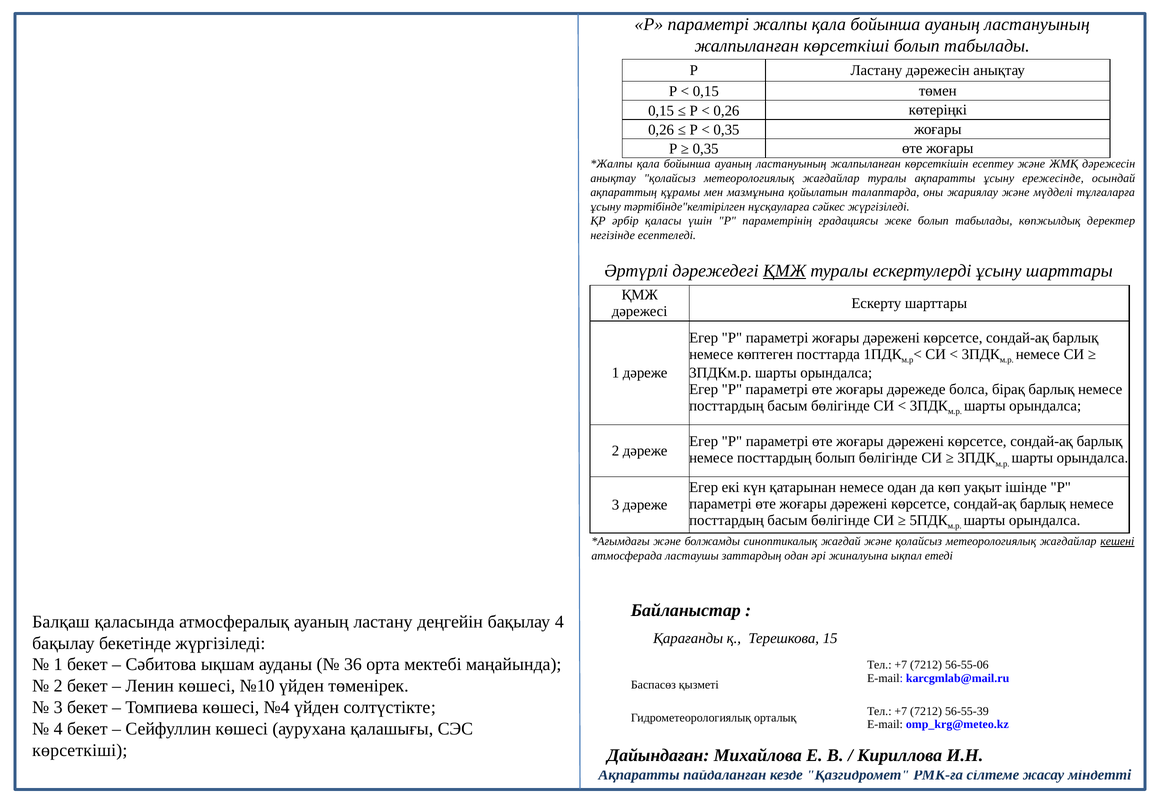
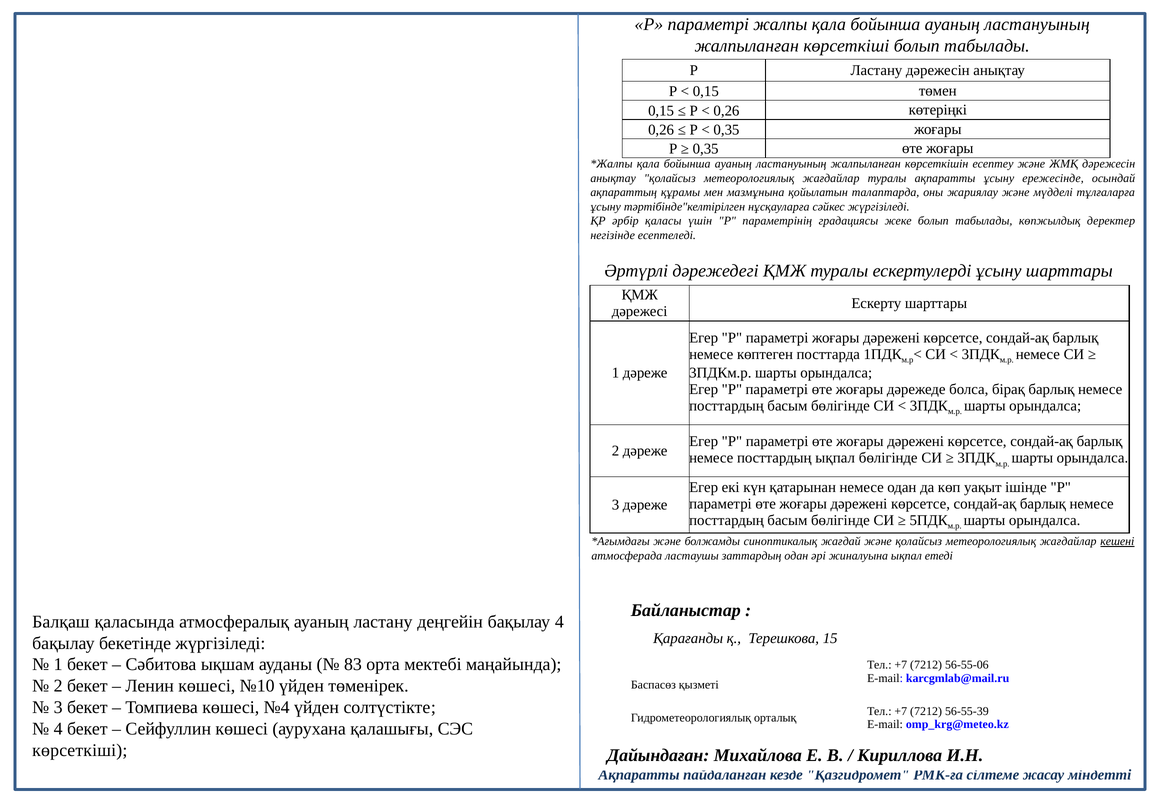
ҚМЖ underline: present -> none (785, 271)
посттардың болып: болып -> ықпал (835, 458)
36: 36 -> 83 (353, 665)
